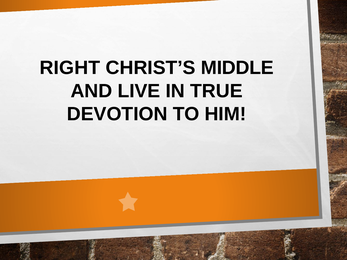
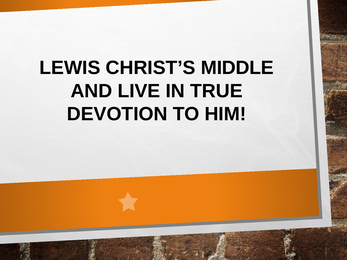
RIGHT: RIGHT -> LEWIS (70, 68)
